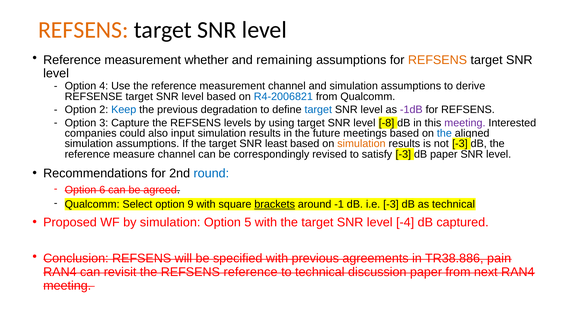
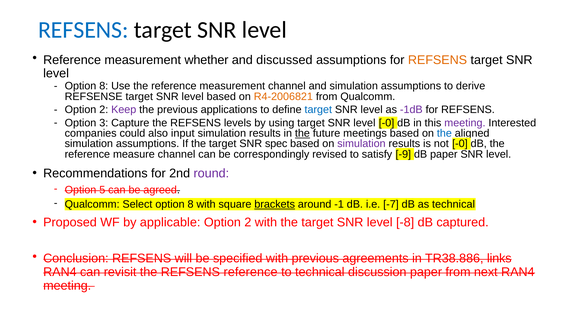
REFSENS colour: orange -> blue (83, 30)
remaining: remaining -> discussed (284, 60)
4: 4 -> 8 (104, 86)
R4-2006821 colour: blue -> orange (283, 96)
Keep colour: blue -> purple (124, 109)
degradation: degradation -> applications (229, 109)
level -8: -8 -> -0 (387, 123)
the underline: none -> present (302, 133)
least: least -> spec (276, 143)
simulation colour: orange -> purple (361, 143)
not -3: -3 -> -0 (460, 143)
satisfy -3: -3 -> -9 (403, 154)
round colour: blue -> purple (211, 173)
6: 6 -> 5 (102, 190)
Select option 9: 9 -> 8 (191, 204)
i.e -3: -3 -> -7 (391, 204)
by simulation: simulation -> applicable (170, 222)
5: 5 -> 2 (248, 222)
-4: -4 -> -8 (405, 222)
pain: pain -> links (499, 258)
